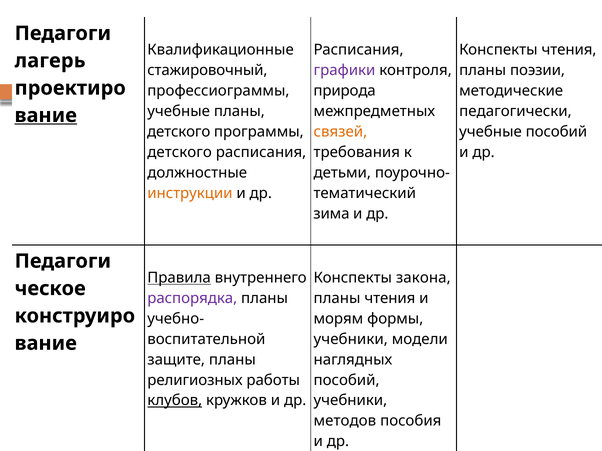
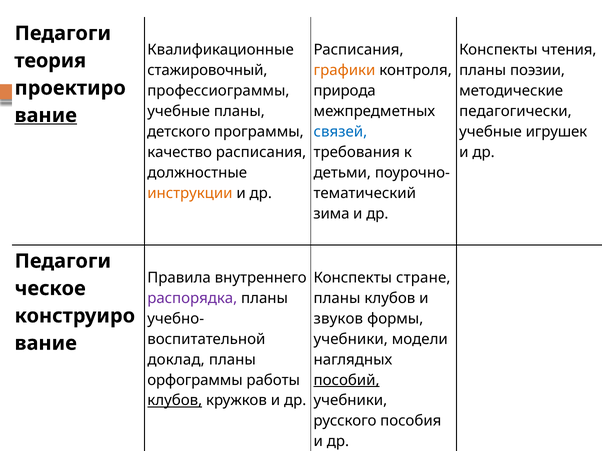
лагерь: лагерь -> теория (50, 61)
графики colour: purple -> orange (345, 71)
связей colour: orange -> blue (340, 132)
учебные пособий: пособий -> игрушек (556, 132)
детского: детского -> качество (180, 152)
Правила underline: present -> none (179, 278)
закона: закона -> стране (423, 278)
планы чтения: чтения -> клубов (390, 299)
морям: морям -> звуков (338, 319)
защите: защите -> доклад (176, 360)
религиозных: религиозных -> орфограммы (195, 381)
пособий underline: none -> present (347, 381)
методов: методов -> русского (345, 421)
